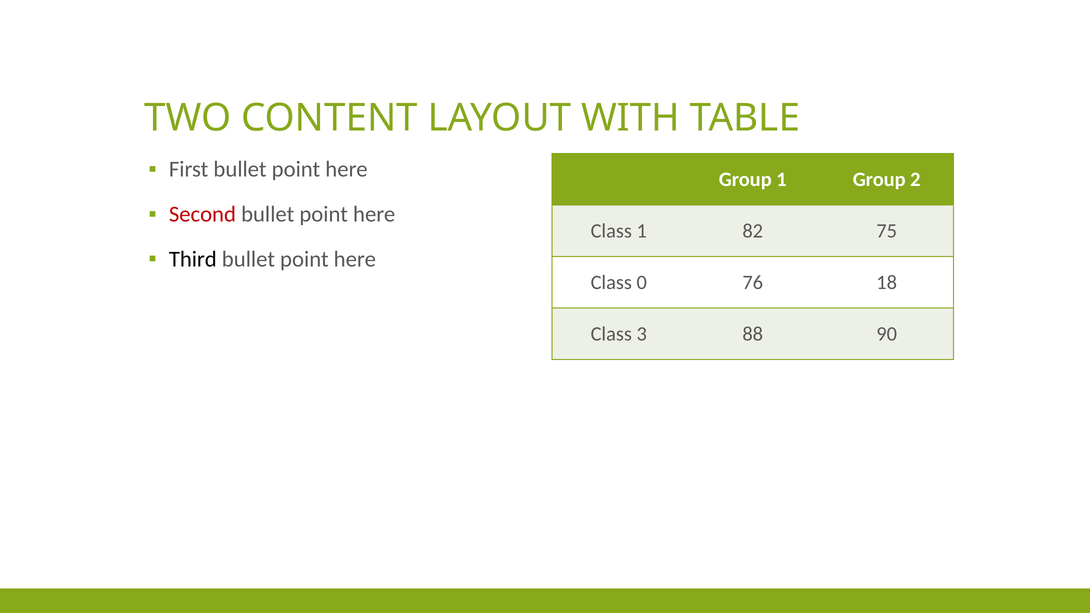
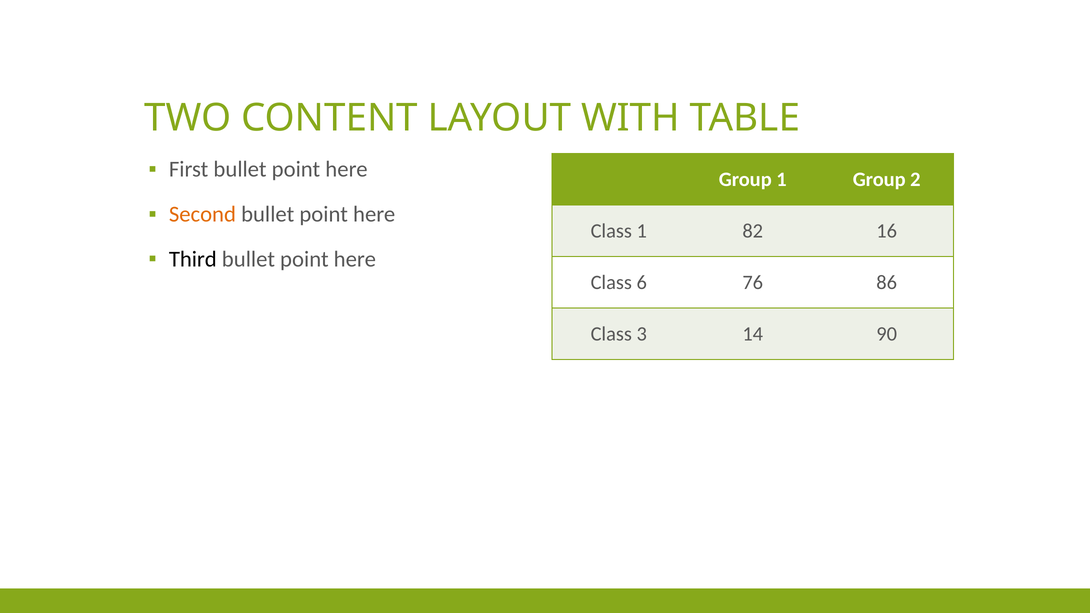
Second colour: red -> orange (202, 214)
75: 75 -> 16 (887, 231)
0: 0 -> 6 (642, 283)
18: 18 -> 86 (887, 283)
88: 88 -> 14 (753, 334)
